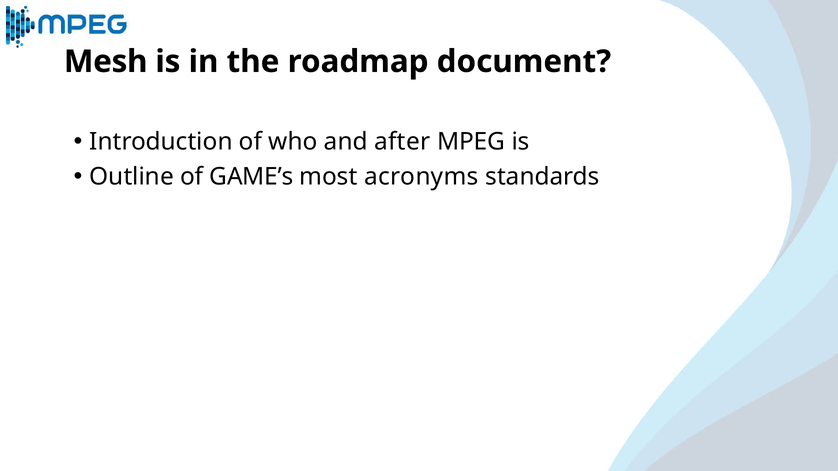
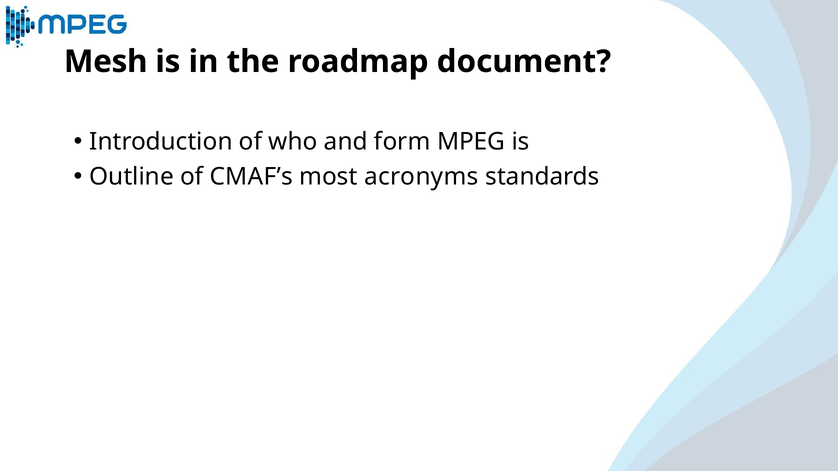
after: after -> form (402, 142)
GAME’s: GAME’s -> CMAF’s (251, 177)
